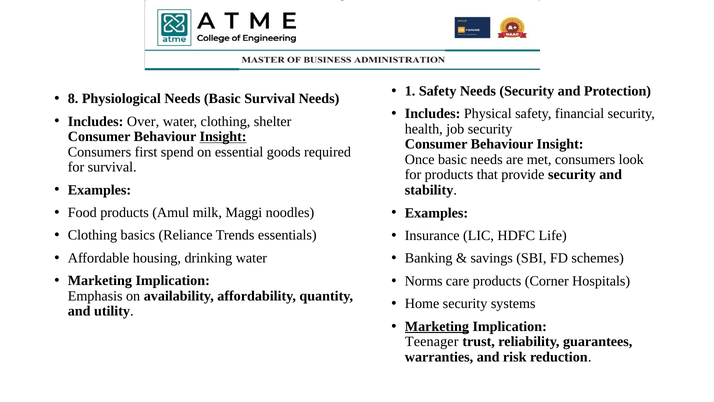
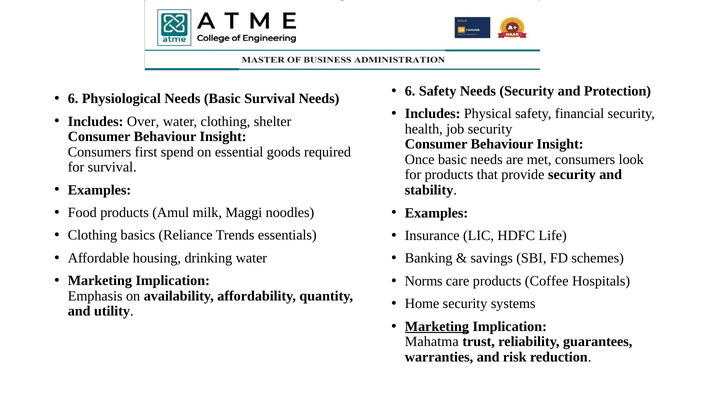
1: 1 -> 6 (410, 91)
8: 8 -> 6 (73, 99)
Insight underline: present -> none (223, 136)
Corner: Corner -> Coffee (547, 281)
Teenager: Teenager -> Mahatma (432, 341)
